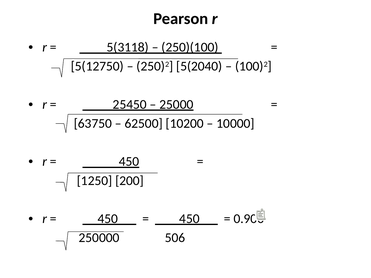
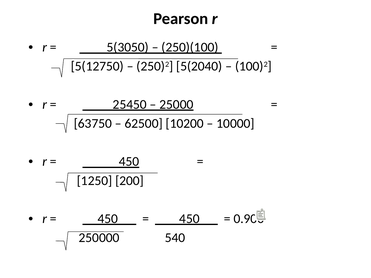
5(3118: 5(3118 -> 5(3050 (128, 47)
506: 506 -> 540 (175, 238)
